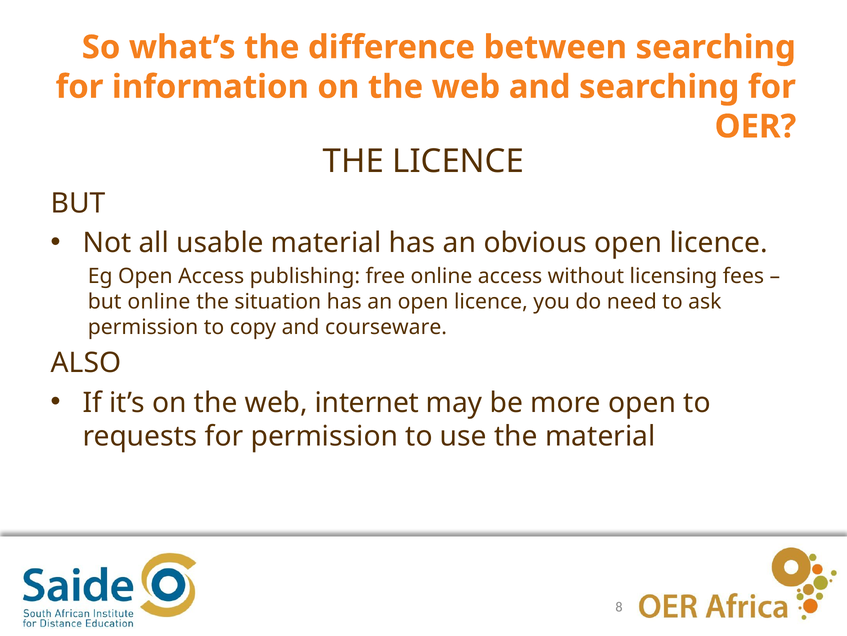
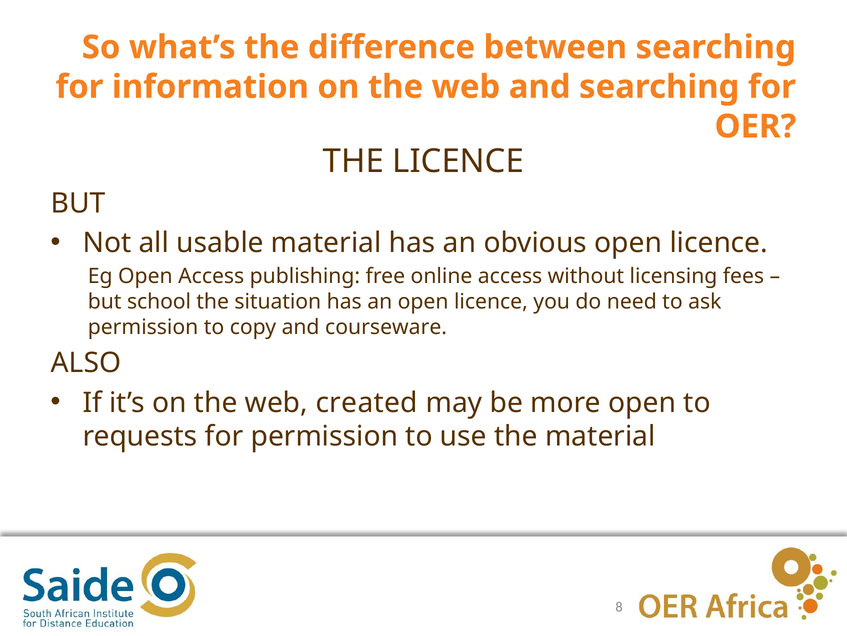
but online: online -> school (159, 302)
internet: internet -> created (367, 402)
